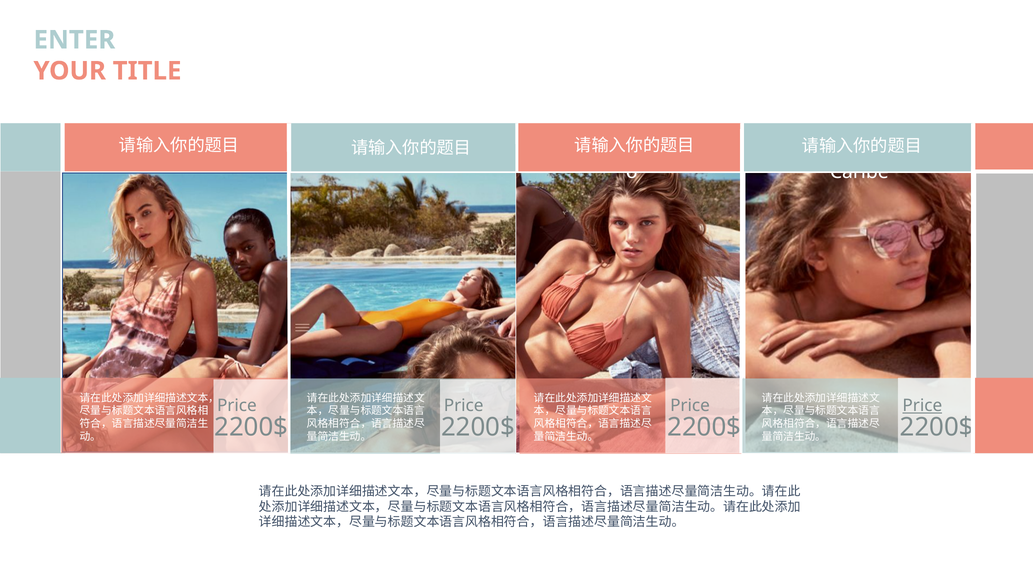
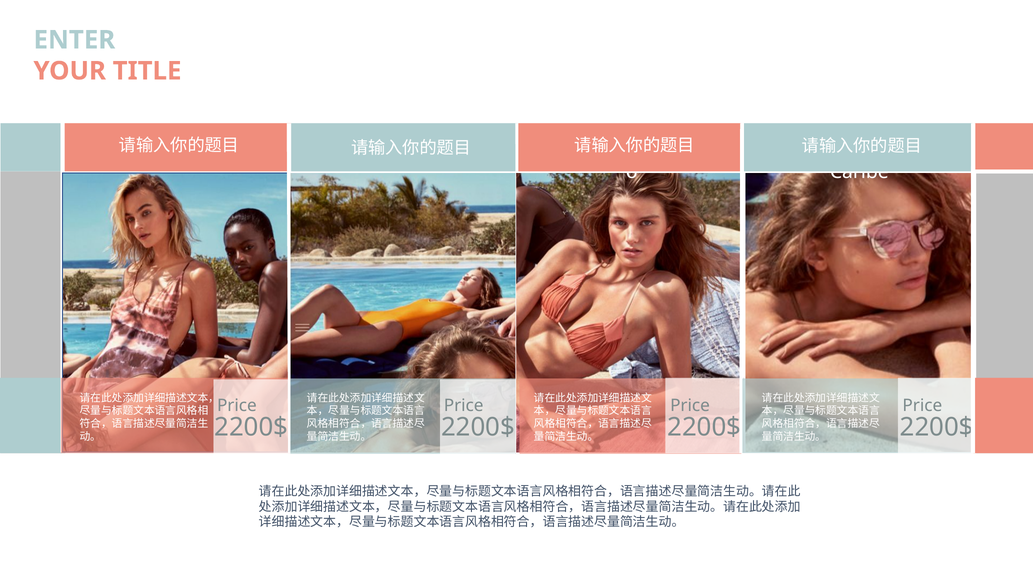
Price underline: present -> none (922, 406)
